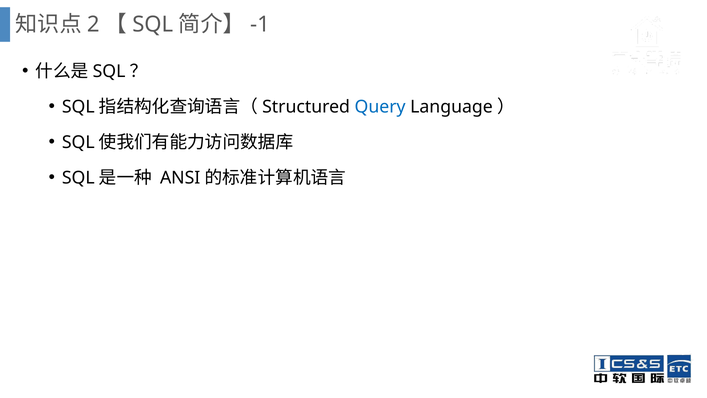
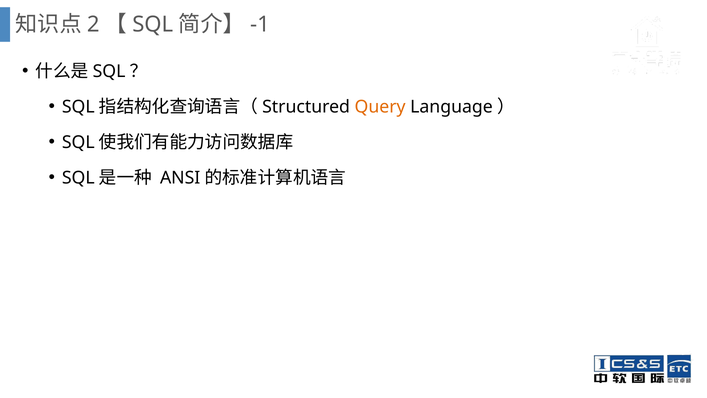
Query colour: blue -> orange (380, 107)
